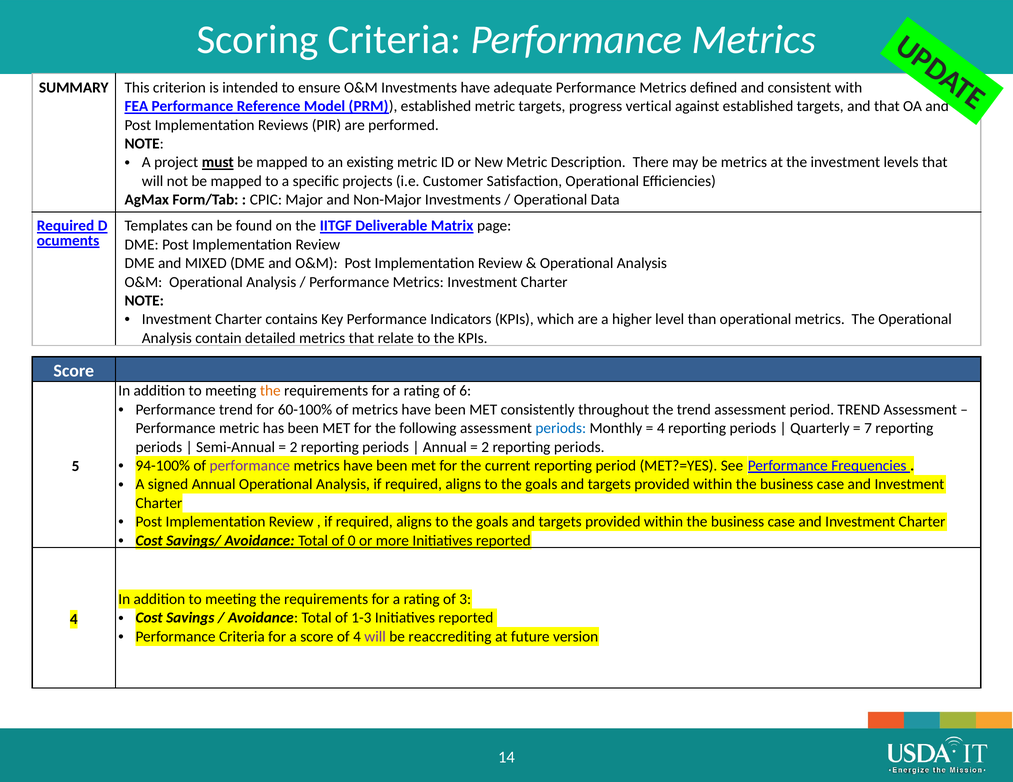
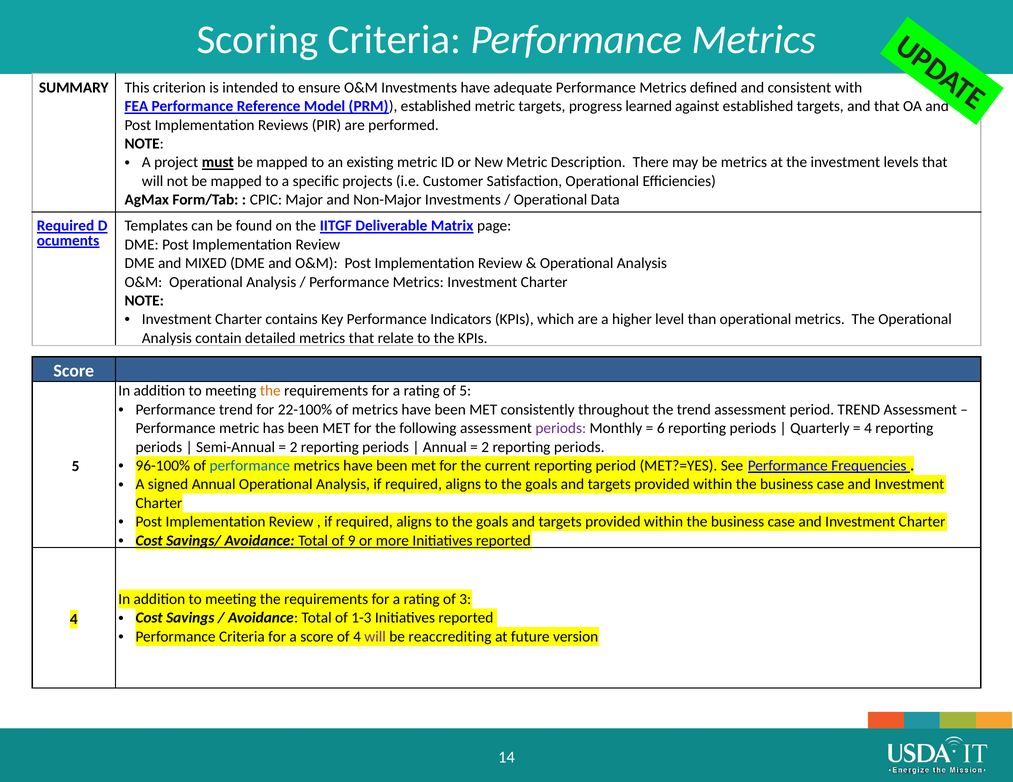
vertical: vertical -> learned (649, 106)
of 6: 6 -> 5 (465, 391)
60-100%: 60-100% -> 22-100% (305, 410)
periods colour: blue -> purple (561, 429)
4: 4 -> 6 (661, 429)
7: 7 -> 4 (868, 429)
94-100%: 94-100% -> 96-100% (163, 466)
performance colour: purple -> blue (250, 466)
0: 0 -> 9 (352, 541)
